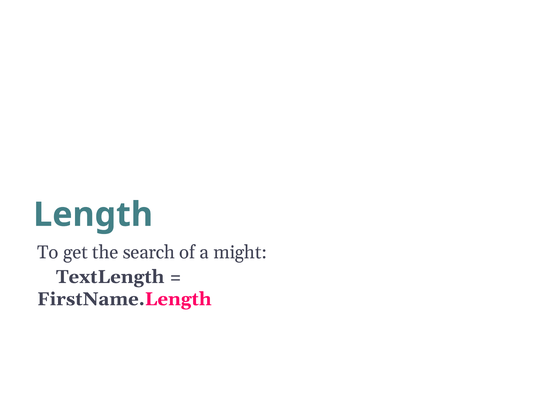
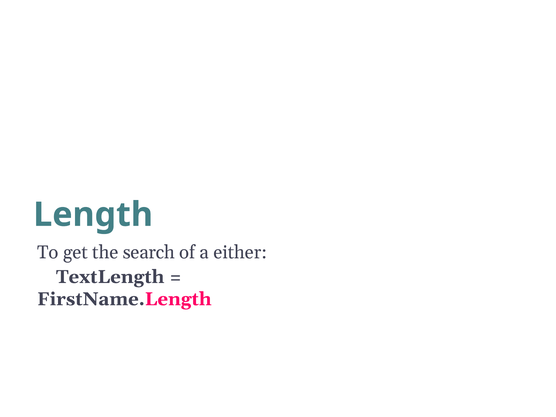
might: might -> either (240, 252)
